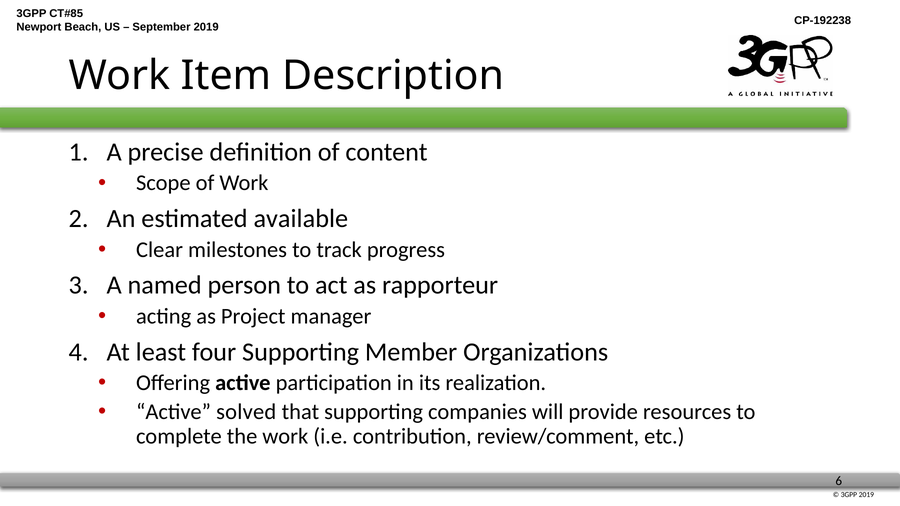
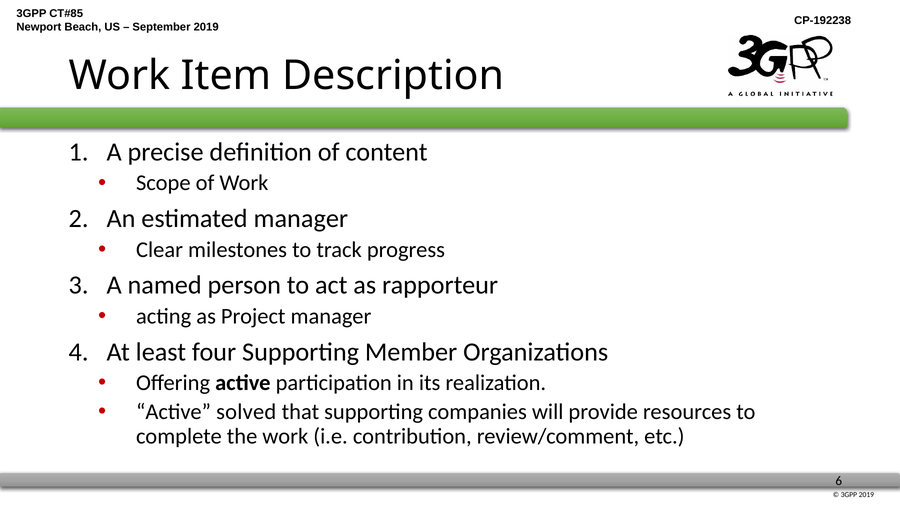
estimated available: available -> manager (301, 219)
